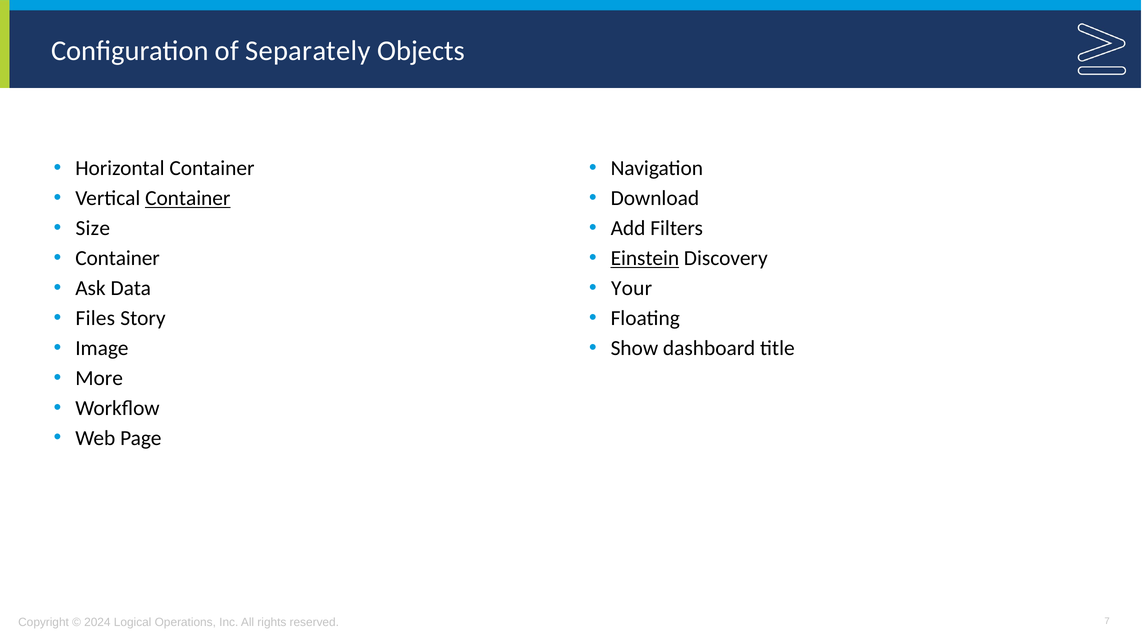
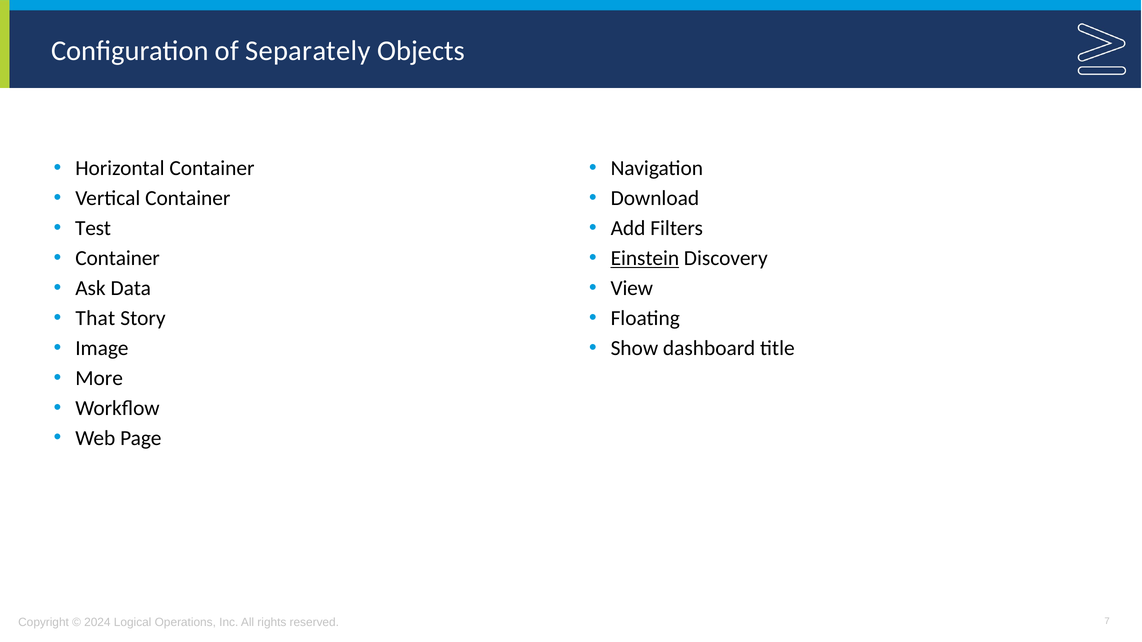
Container underline: present -> none (188, 198)
Size: Size -> Test (93, 228)
Your: Your -> View (632, 288)
Files: Files -> That (95, 318)
